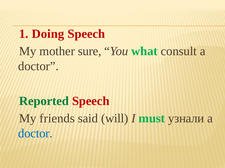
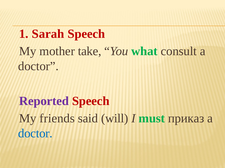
Doing: Doing -> Sarah (48, 34)
sure: sure -> take (90, 51)
Reported colour: green -> purple (44, 101)
узнали: узнали -> приказ (186, 119)
